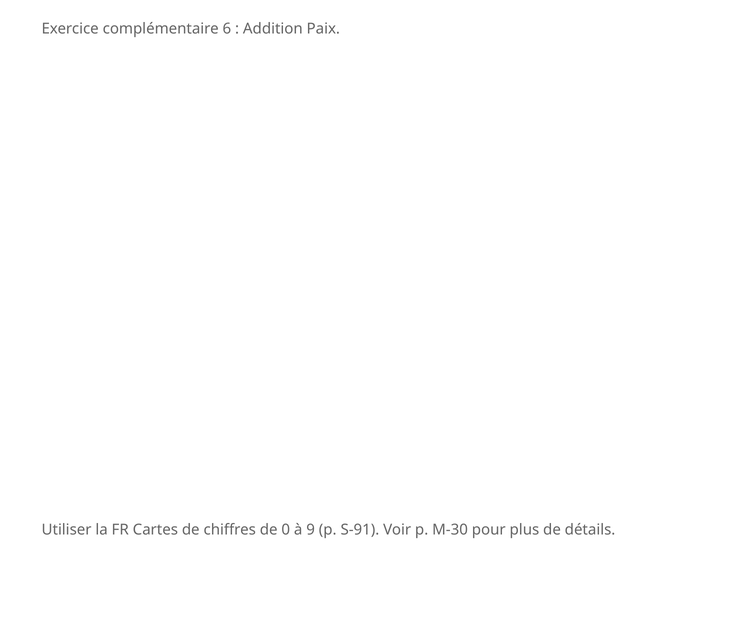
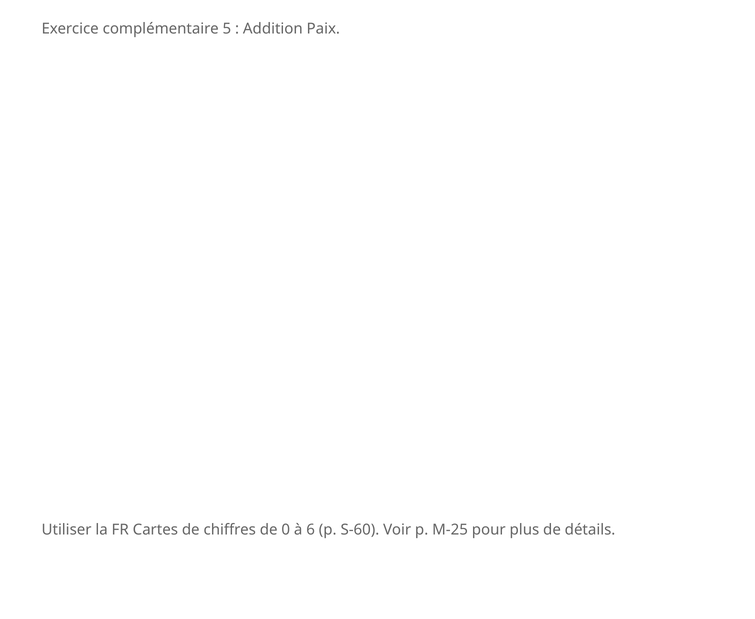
6: 6 -> 5 (227, 29)
9: 9 -> 6 (311, 530)
S-91: S-91 -> S-60 (360, 530)
M-30: M-30 -> M-25 (450, 530)
